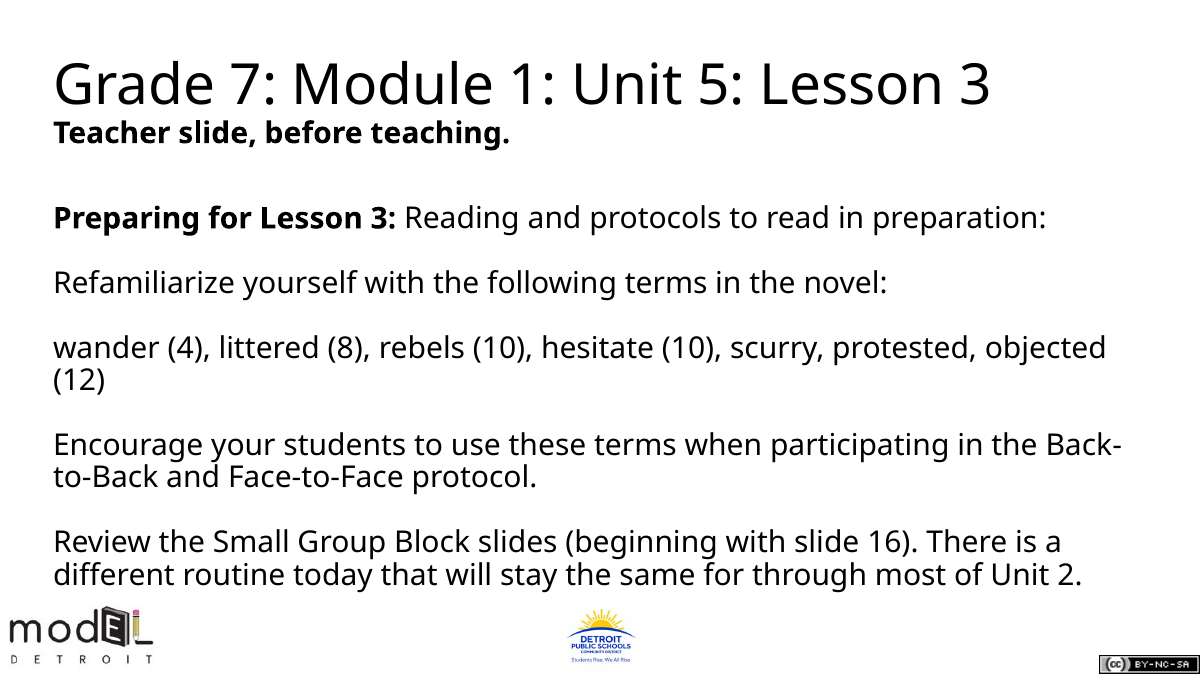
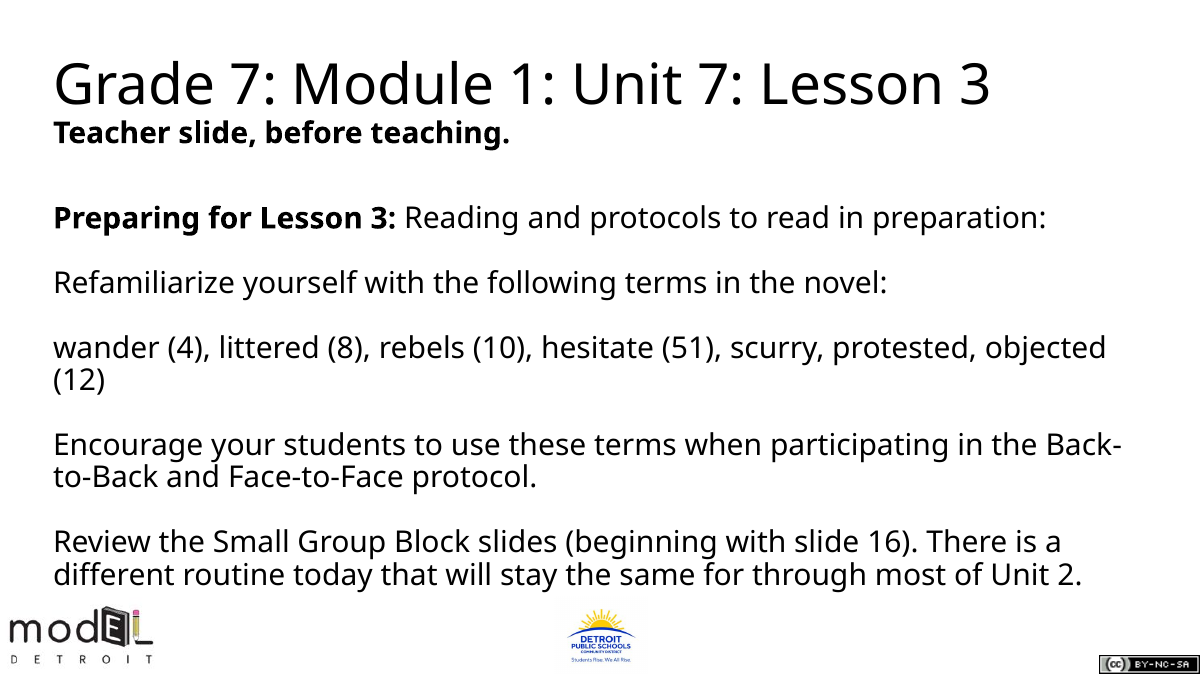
Unit 5: 5 -> 7 (721, 86)
hesitate 10: 10 -> 51 (692, 348)
